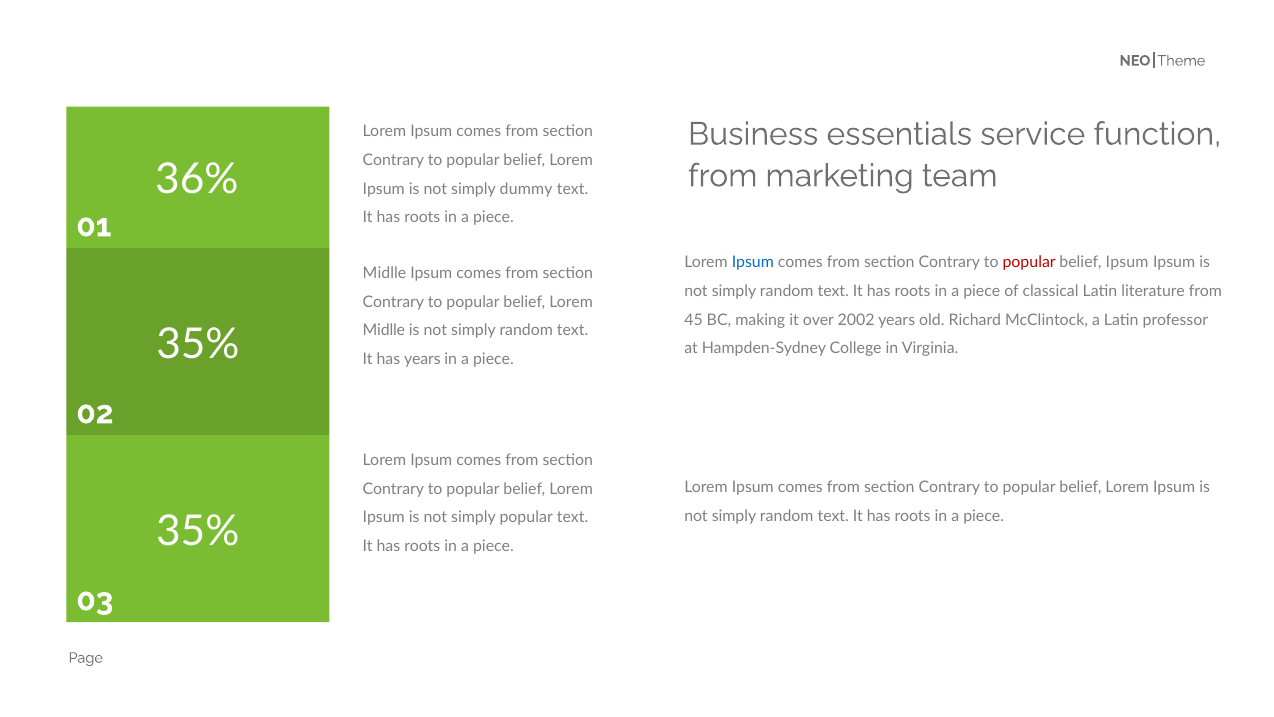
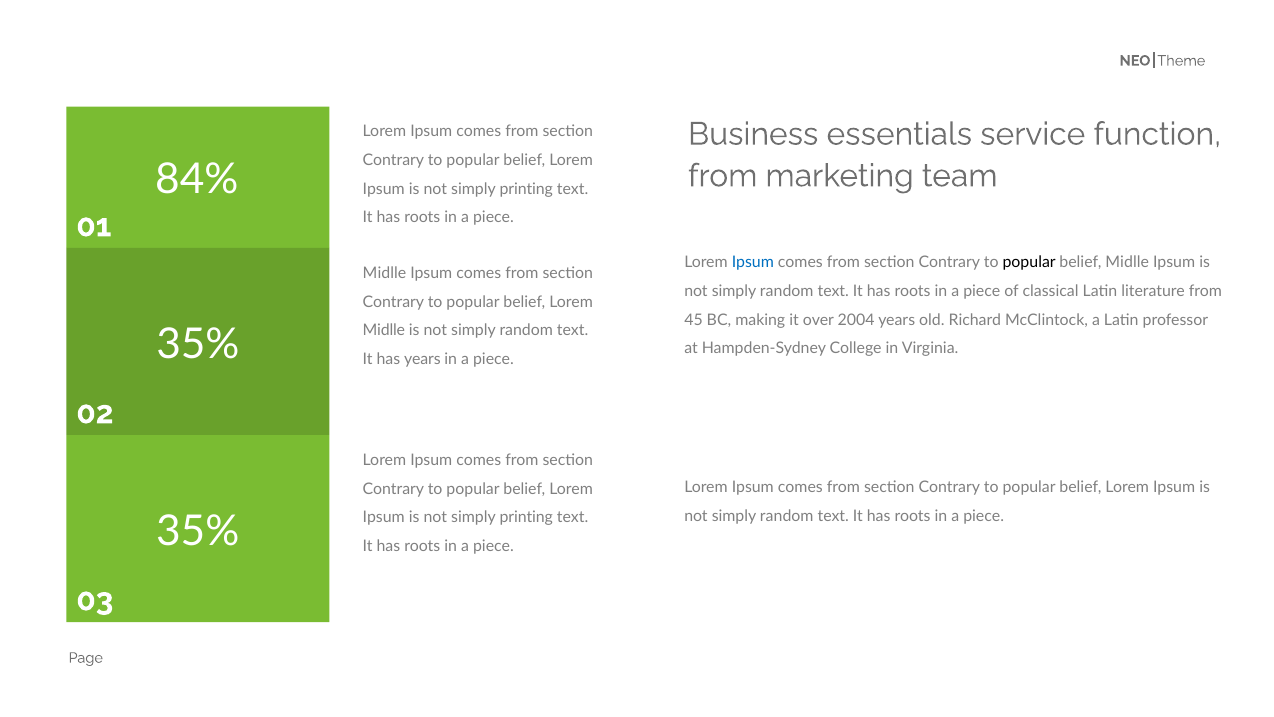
36%: 36% -> 84% (197, 180)
dummy: dummy -> printing (526, 189)
popular colour: red -> black (1029, 262)
belief Ipsum: Ipsum -> Midlle (1127, 262)
2002: 2002 -> 2004 (856, 320)
popular: popular -> printing (526, 517)
